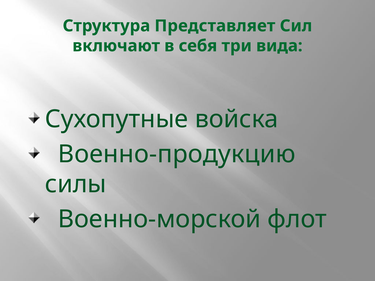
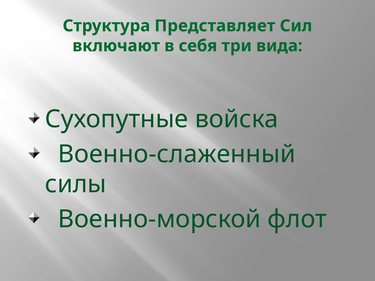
Военно-продукцию: Военно-продукцию -> Военно-слаженный (177, 154)
